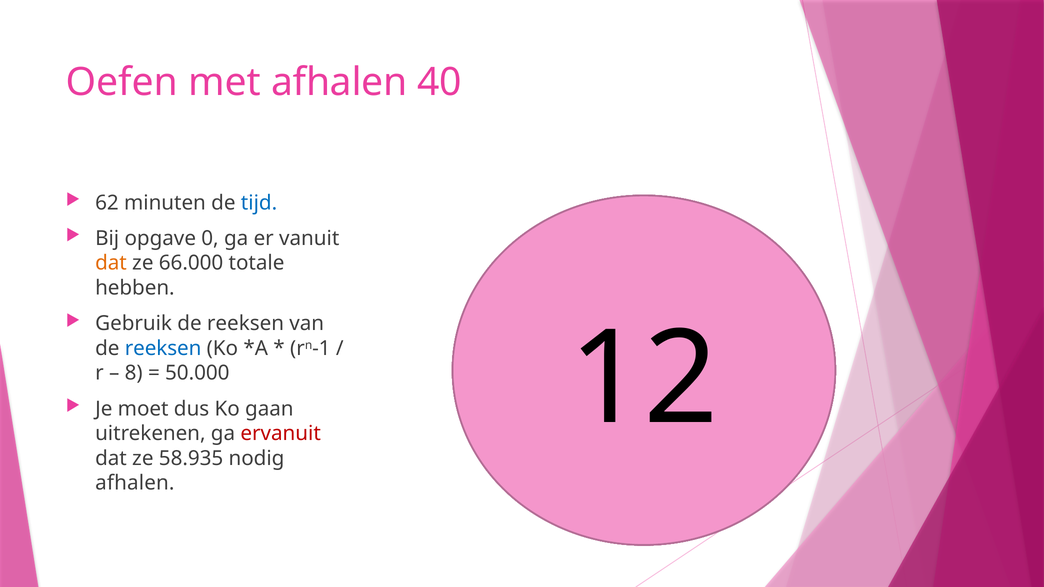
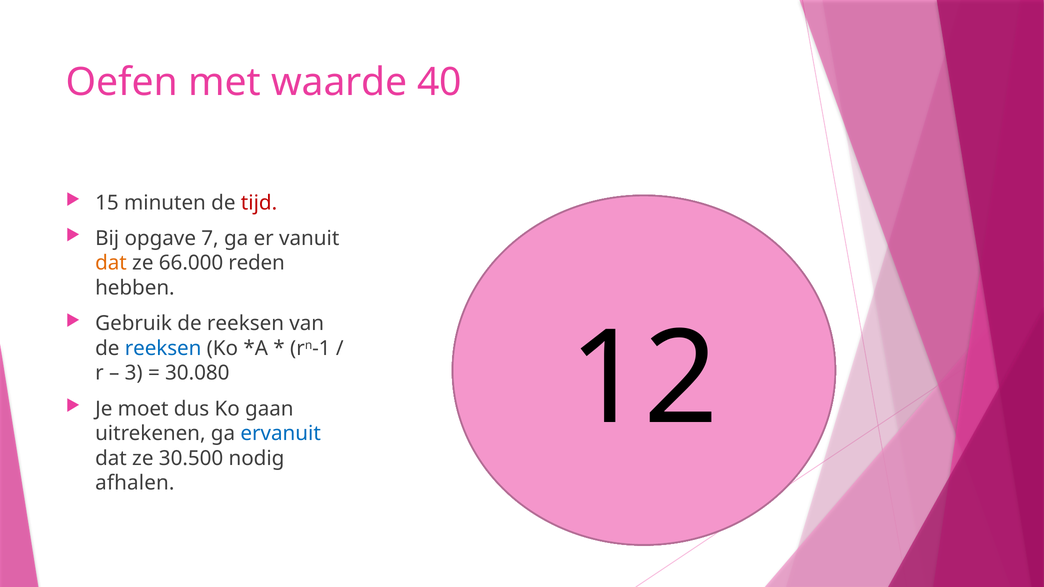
met afhalen: afhalen -> waarde (339, 82)
62: 62 -> 15 (107, 203)
tijd colour: blue -> red (259, 203)
0: 0 -> 7 (210, 238)
totale: totale -> reden (257, 263)
8: 8 -> 3 (134, 373)
50.000: 50.000 -> 30.080 (197, 373)
ervanuit colour: red -> blue (281, 434)
58.935: 58.935 -> 30.500 (191, 458)
